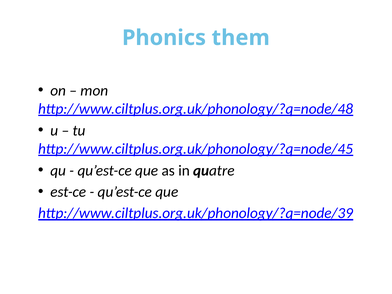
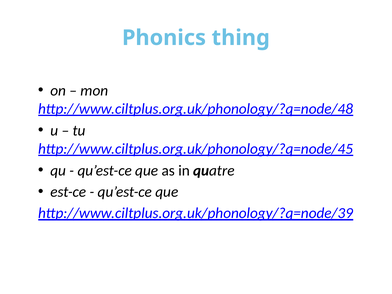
them: them -> thing (241, 38)
